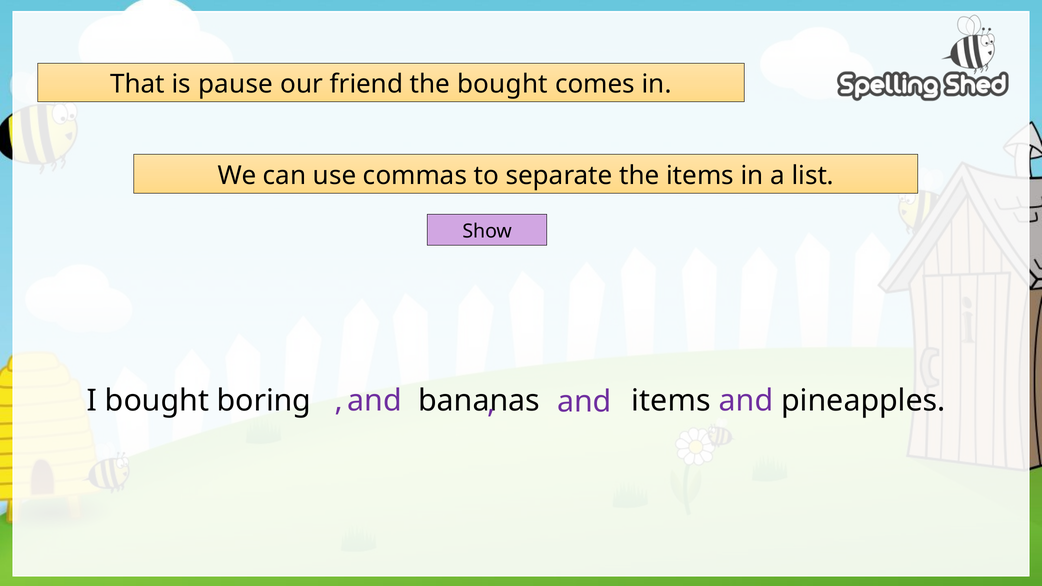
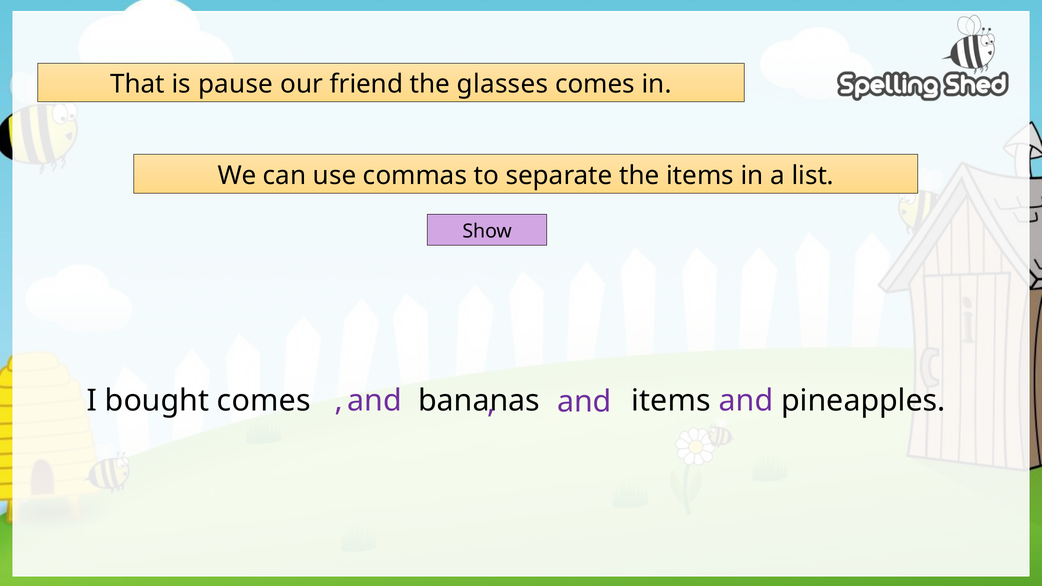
the bought: bought -> glasses (502, 84)
bought boring: boring -> comes (264, 401)
